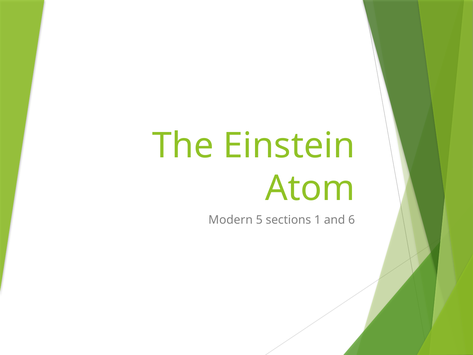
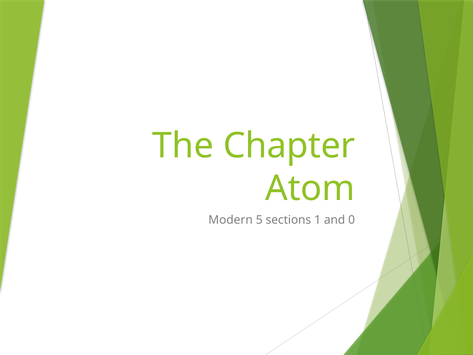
Einstein: Einstein -> Chapter (289, 146)
6: 6 -> 0 (352, 220)
